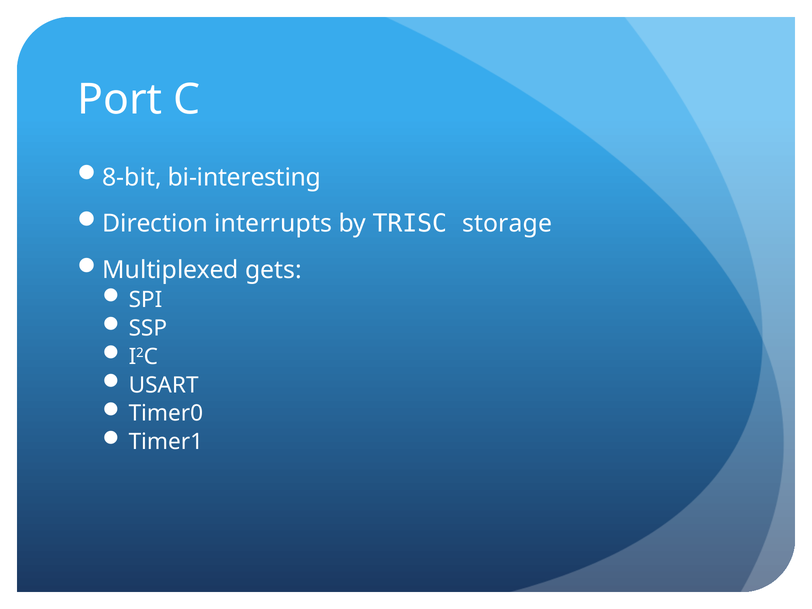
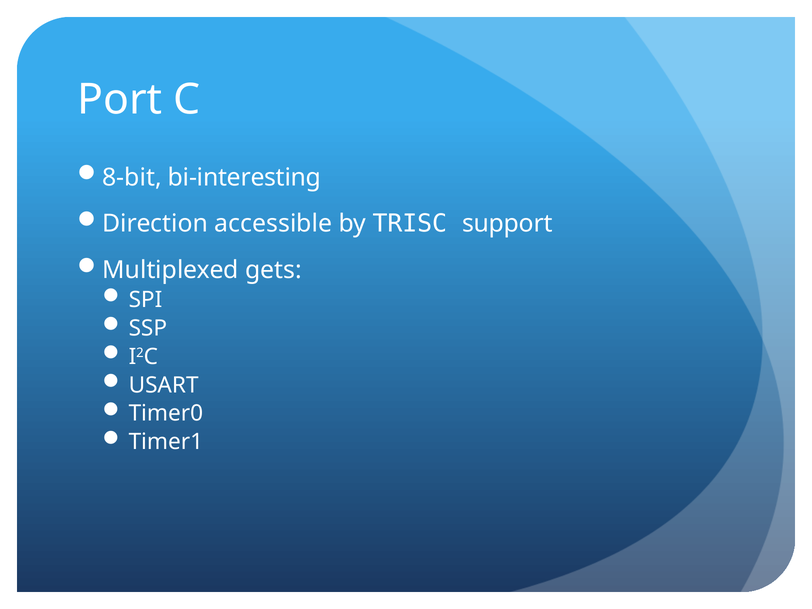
interrupts: interrupts -> accessible (273, 224)
storage: storage -> support (507, 224)
